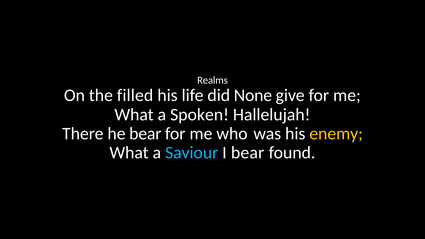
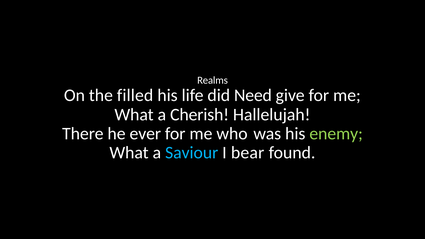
None: None -> Need (253, 95)
Spoken: Spoken -> Cherish (200, 115)
he bear: bear -> ever (145, 134)
enemy colour: yellow -> light green (336, 134)
